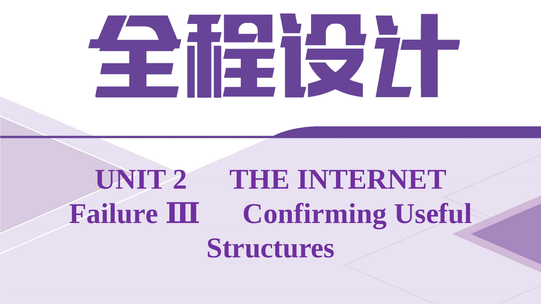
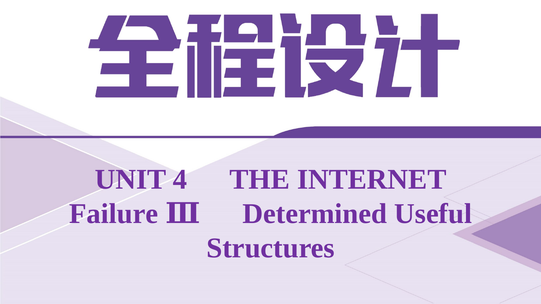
2: 2 -> 4 (180, 180)
Confirming: Confirming -> Determined (315, 214)
